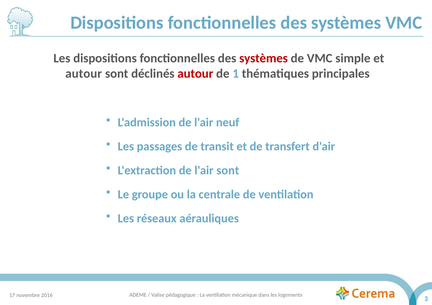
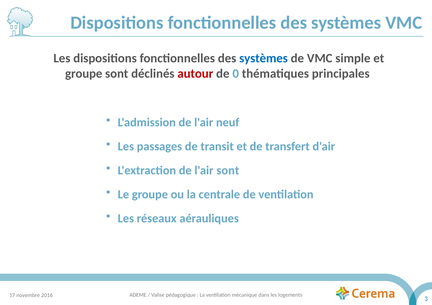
systèmes colour: red -> blue (264, 58)
autour: autour -> groupe (84, 74)
1: 1 -> 0 (236, 74)
